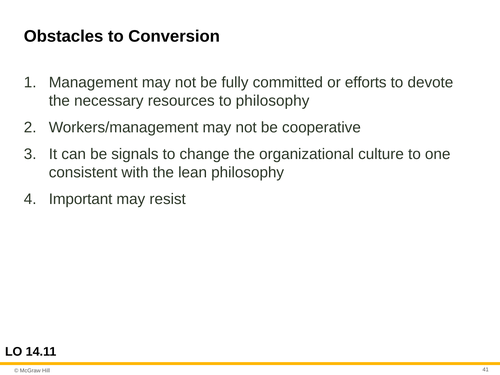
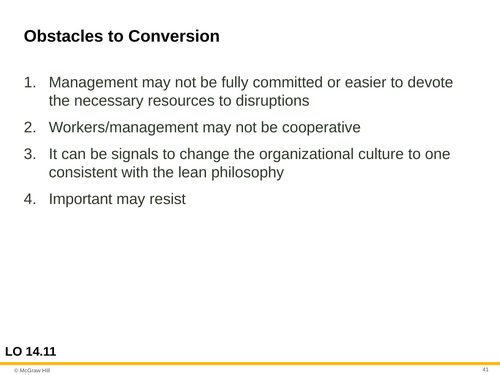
efforts: efforts -> easier (366, 83)
to philosophy: philosophy -> disruptions (273, 101)
